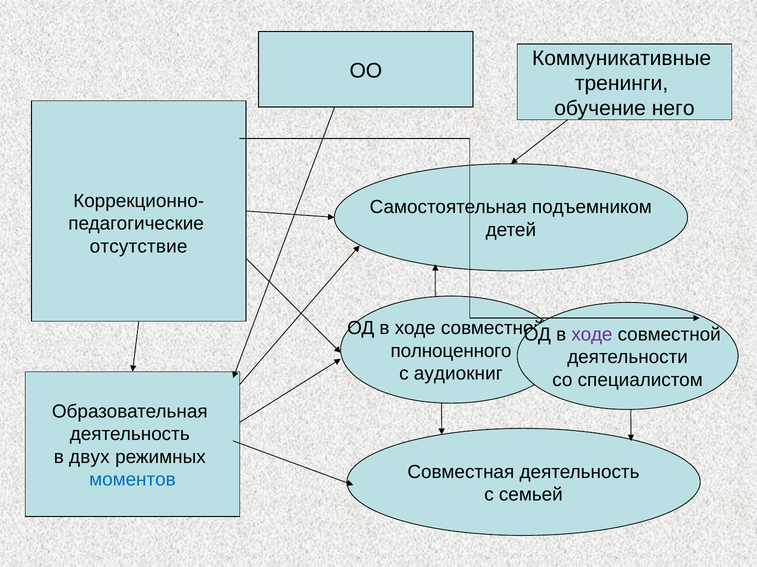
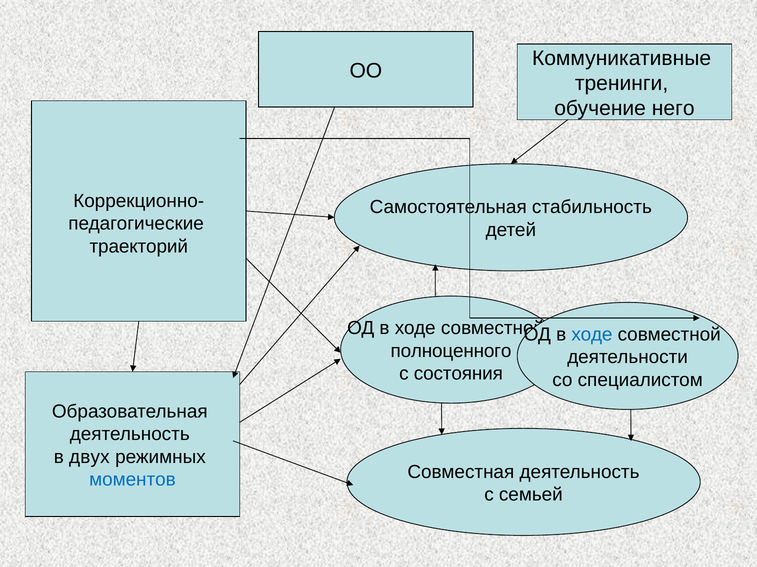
подъемником: подъемником -> стабильность (592, 208)
отсутствие: отсутствие -> траекторий (139, 247)
ходе colour: purple -> blue (592, 335)
аудиокниг: аудиокниг -> состояния (458, 374)
